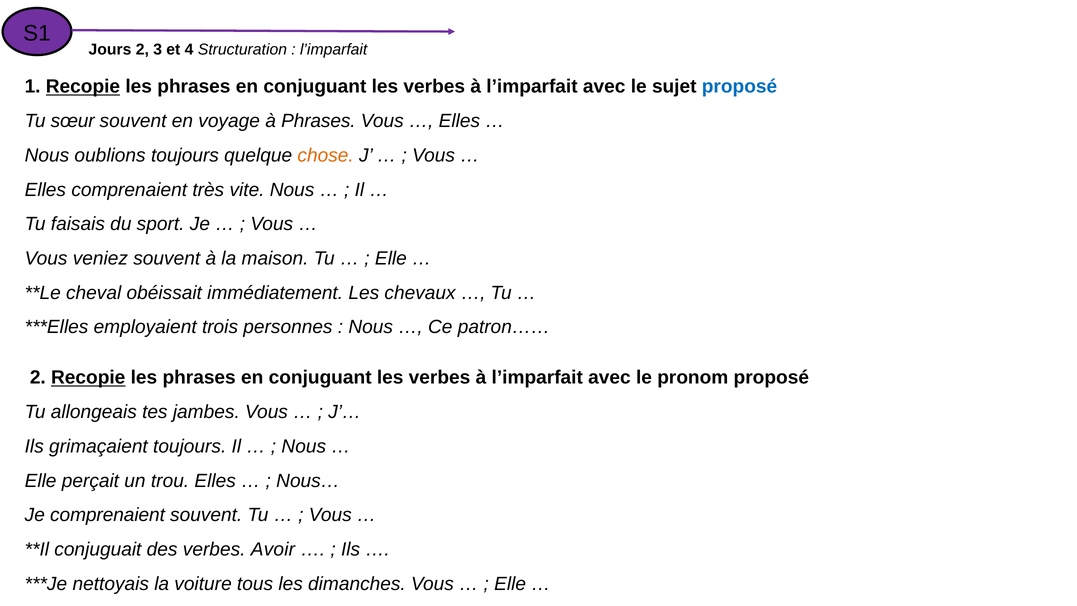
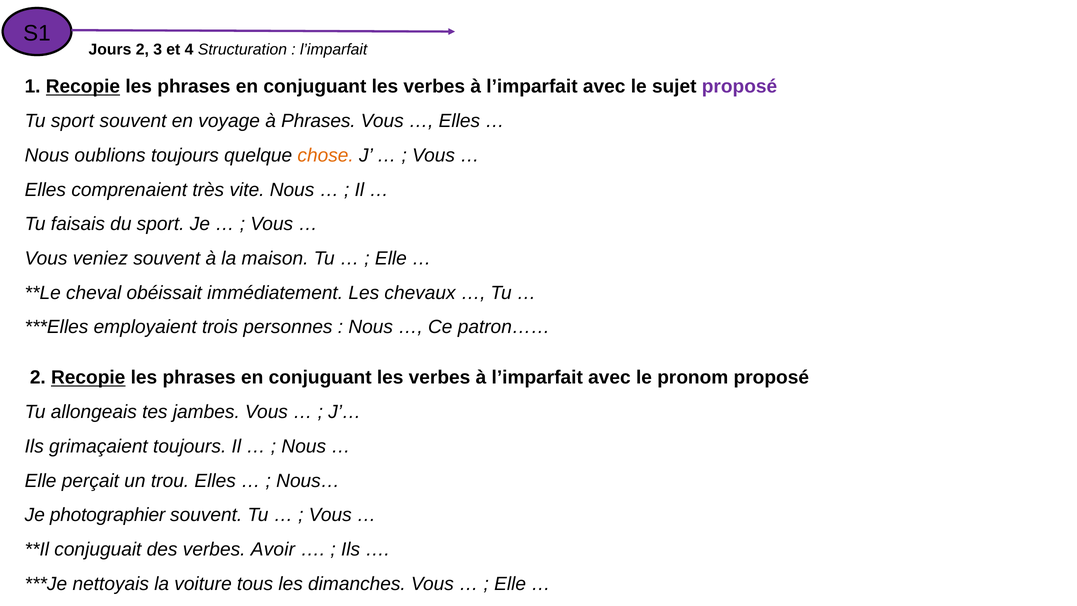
proposé colour: blue -> purple (740, 87)
Tu sœur: sœur -> sport (72, 121)
Je comprenaient: comprenaient -> photographier (108, 515)
